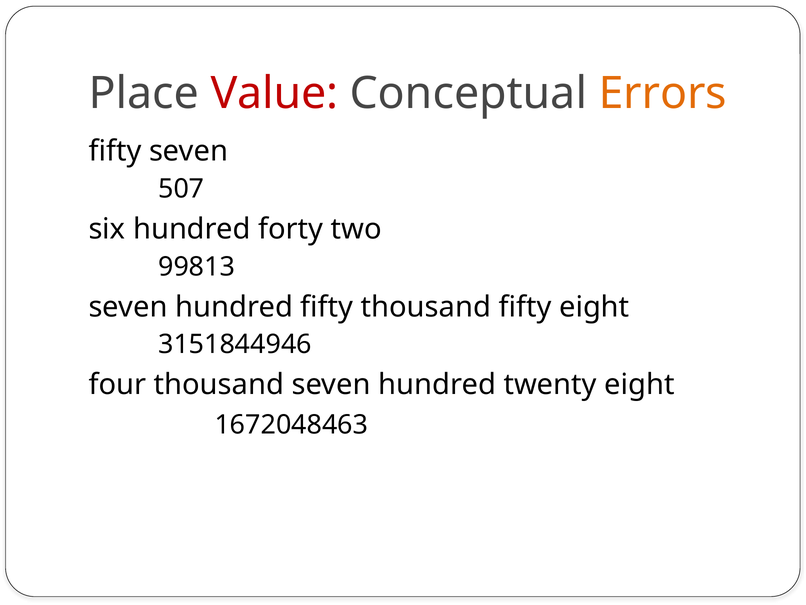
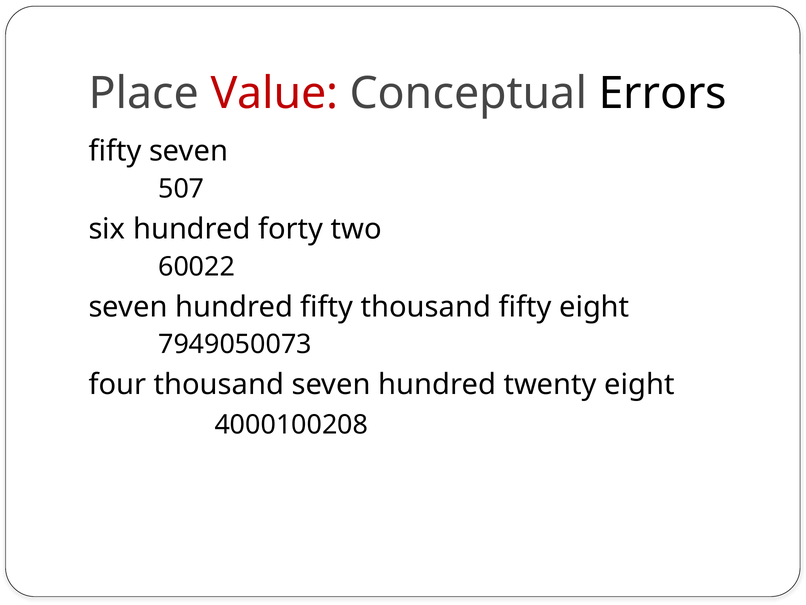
Errors colour: orange -> black (663, 93)
99813: 99813 -> 60022 (197, 267)
3151844946: 3151844946 -> 7949050073 (235, 344)
1672048463: 1672048463 -> 4000100208 (291, 424)
